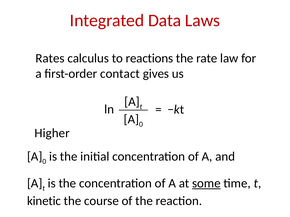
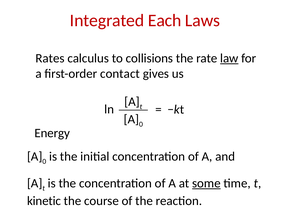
Data: Data -> Each (165, 21)
reactions: reactions -> collisions (149, 58)
law underline: none -> present (229, 58)
Higher: Higher -> Energy (52, 133)
